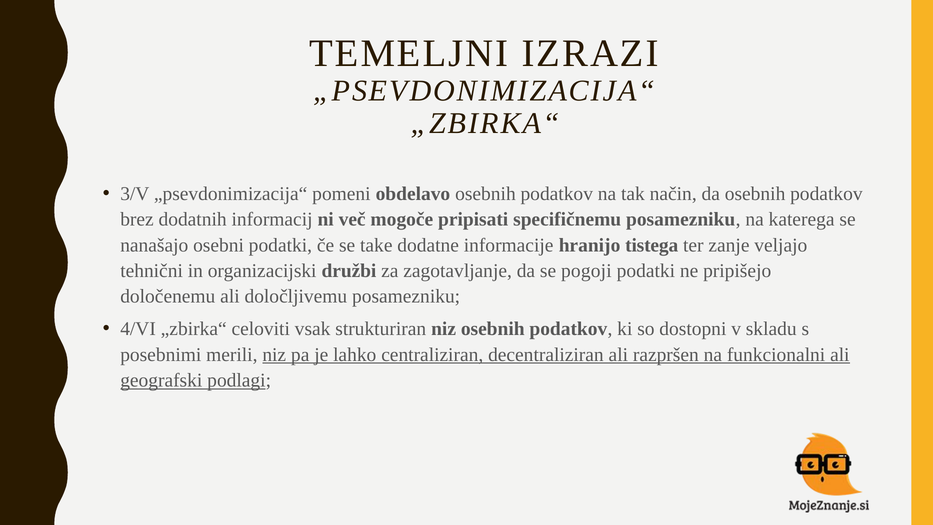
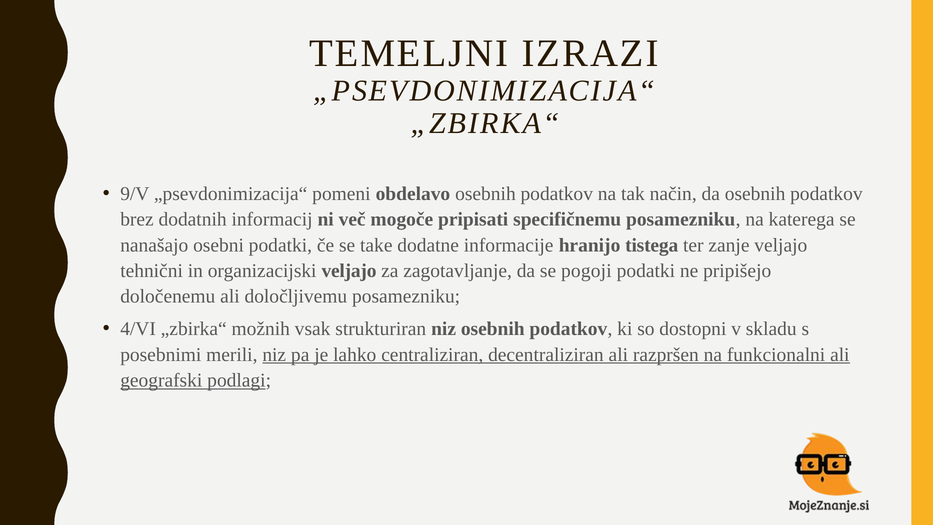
3/V: 3/V -> 9/V (135, 194)
organizacijski družbi: družbi -> veljajo (349, 271)
celoviti: celoviti -> možnih (261, 329)
